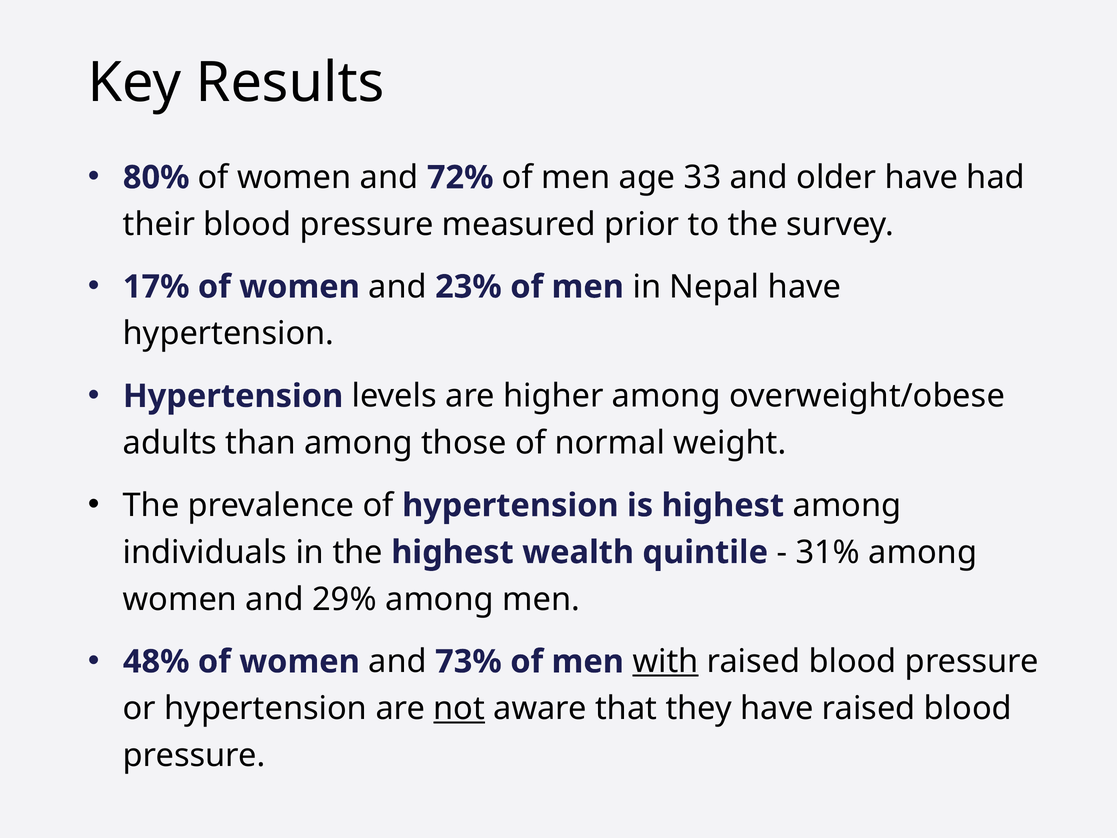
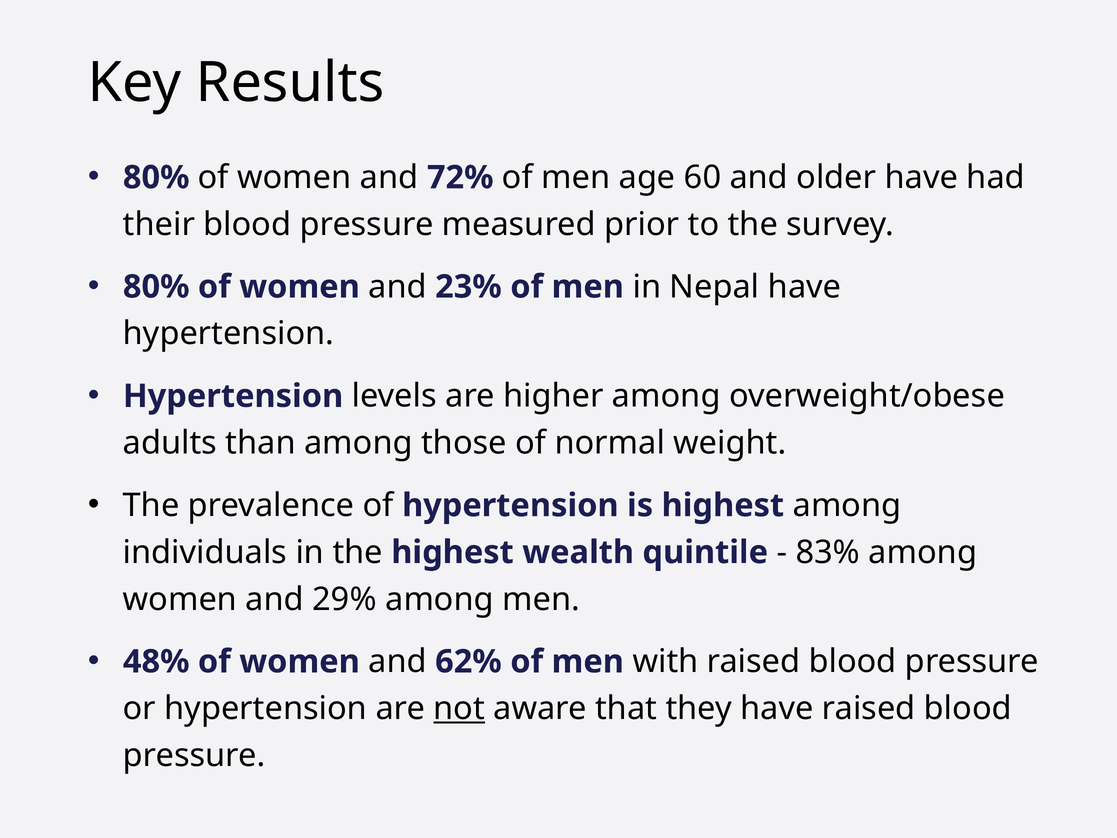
33: 33 -> 60 (703, 177)
17%: 17% -> 80% (156, 287)
31%: 31% -> 83% (828, 552)
73%: 73% -> 62% (468, 661)
with underline: present -> none (665, 661)
